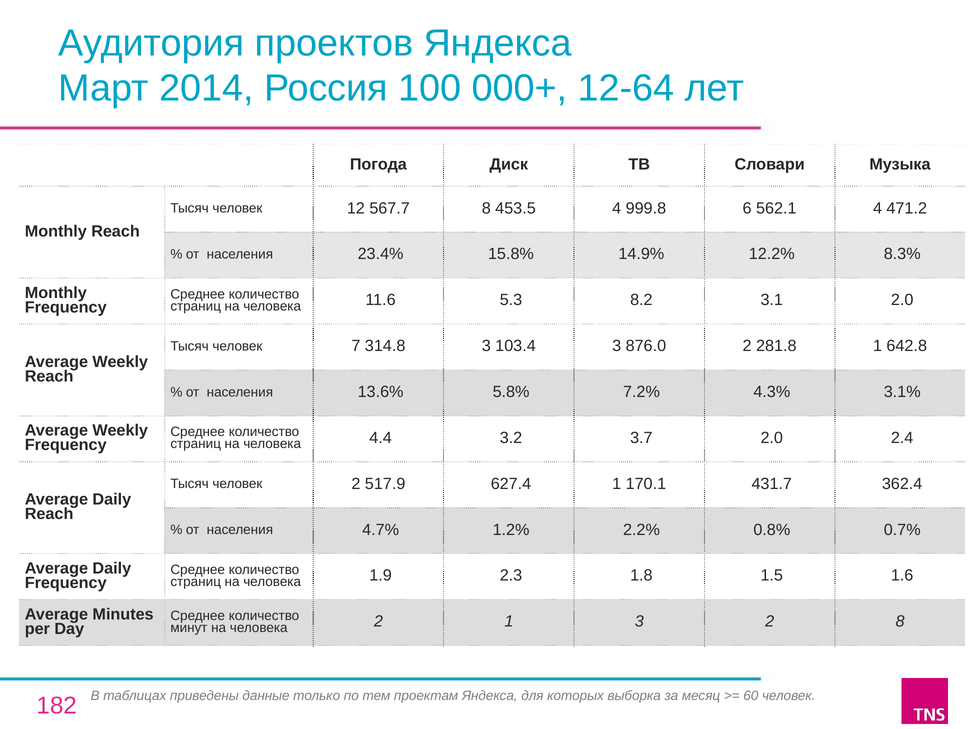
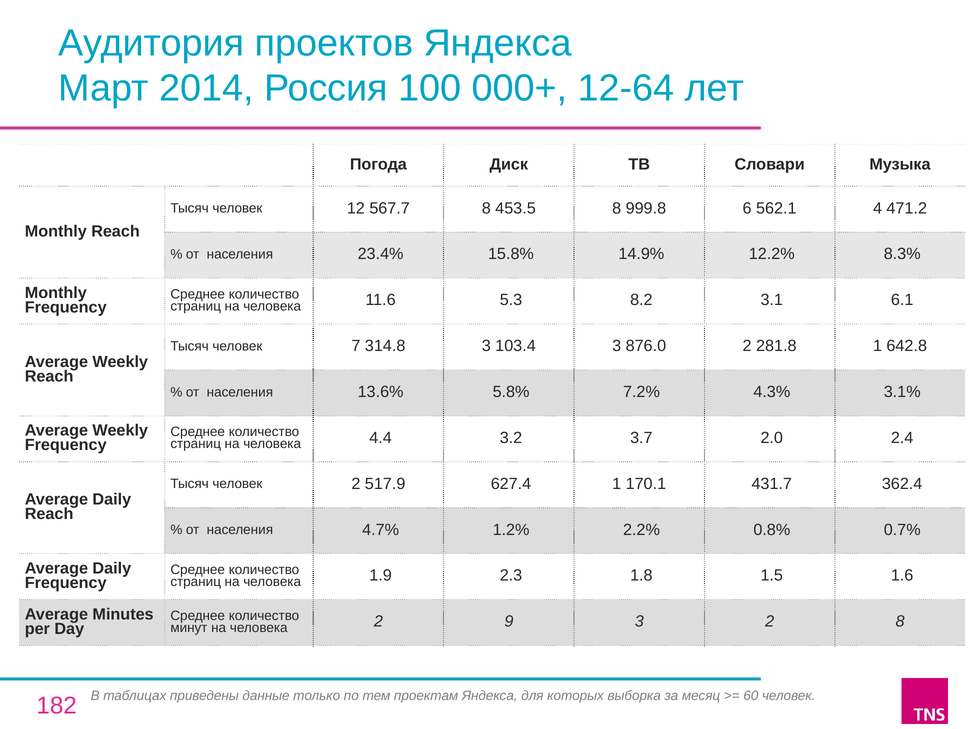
453.5 4: 4 -> 8 (617, 208)
3.1 2.0: 2.0 -> 6.1 (902, 300)
2 1: 1 -> 9 (509, 622)
